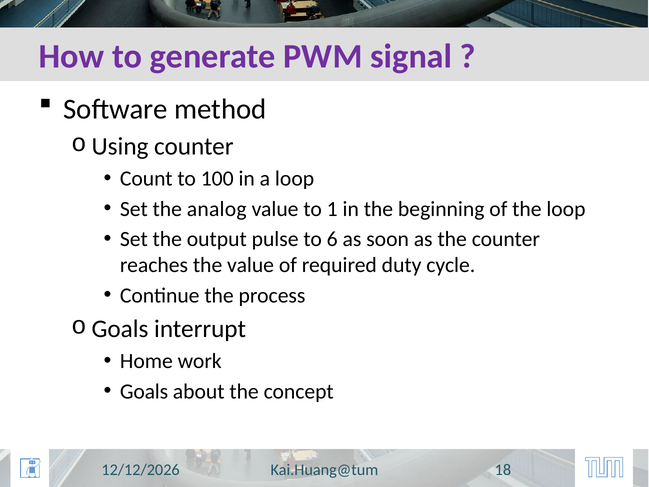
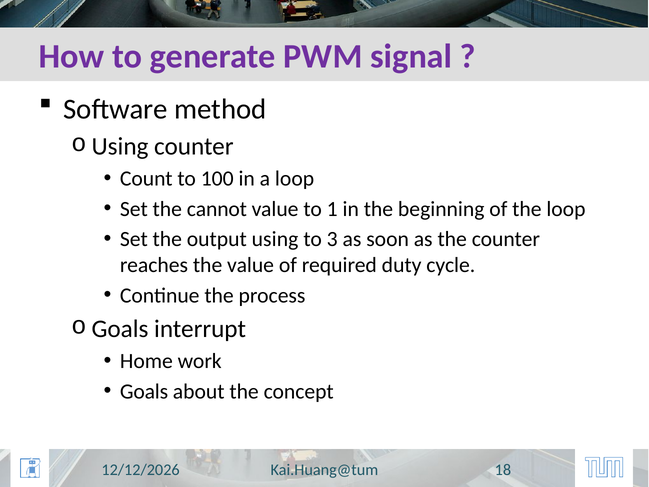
analog: analog -> cannot (217, 209)
output pulse: pulse -> using (275, 239)
6: 6 -> 3 (332, 239)
